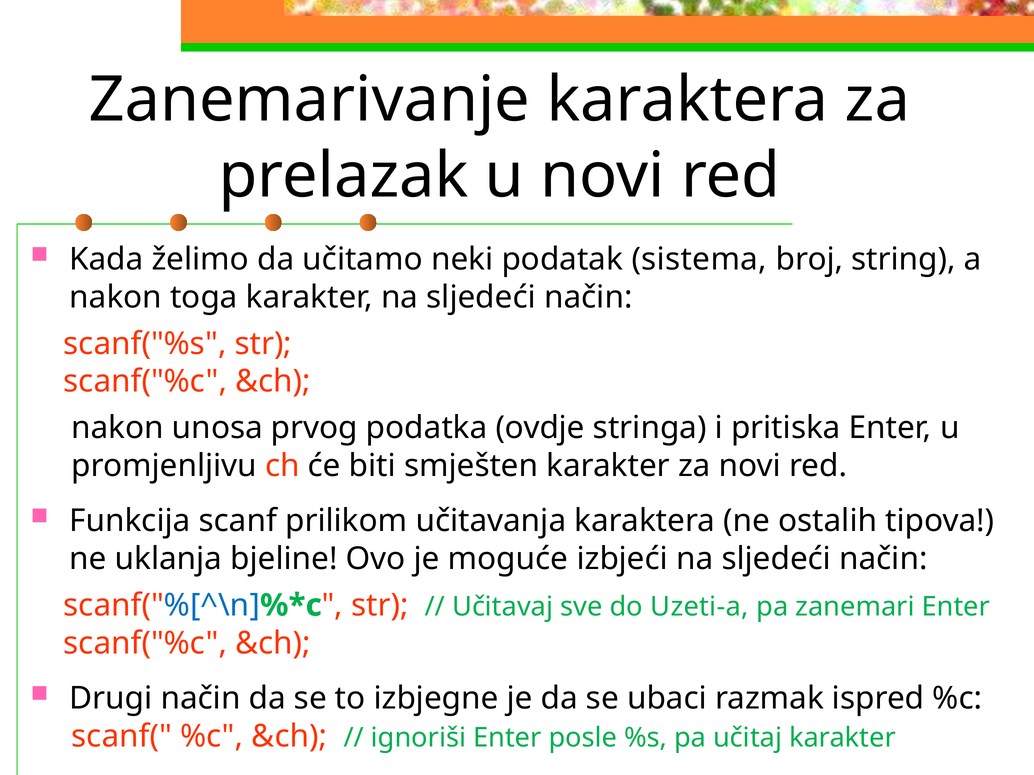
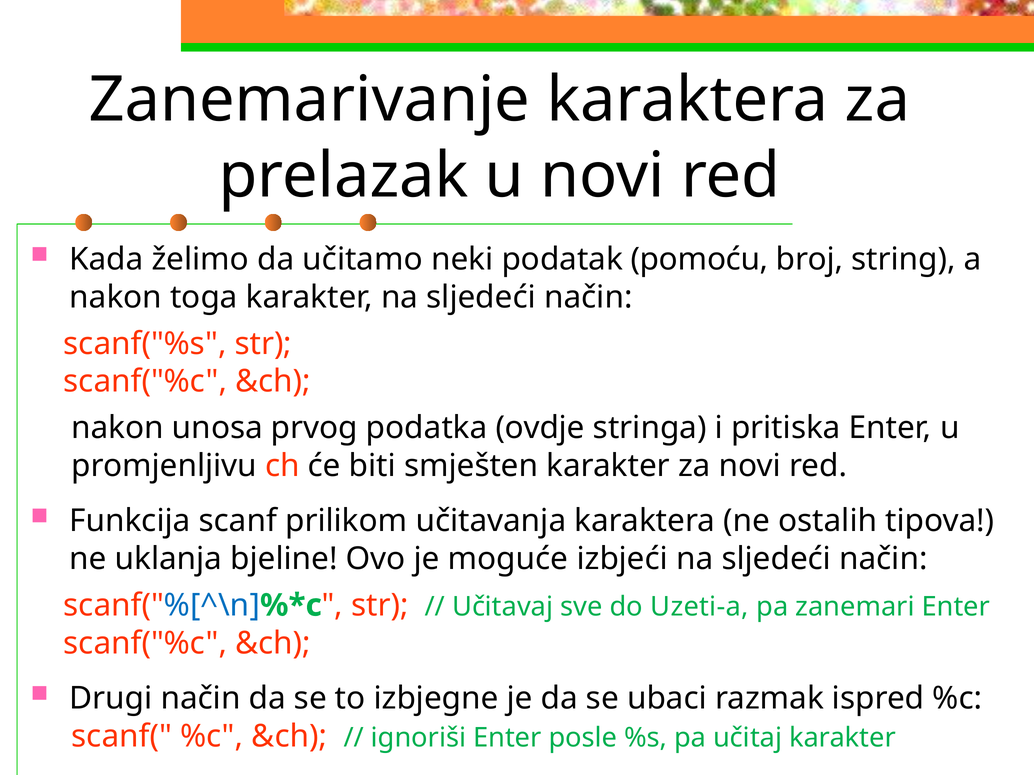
sistema: sistema -> pomoću (700, 259)
